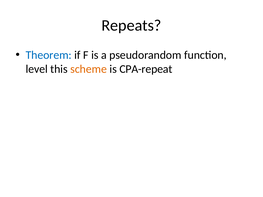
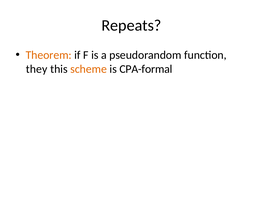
Theorem colour: blue -> orange (49, 55)
level: level -> they (37, 69)
CPA-repeat: CPA-repeat -> CPA-formal (146, 69)
